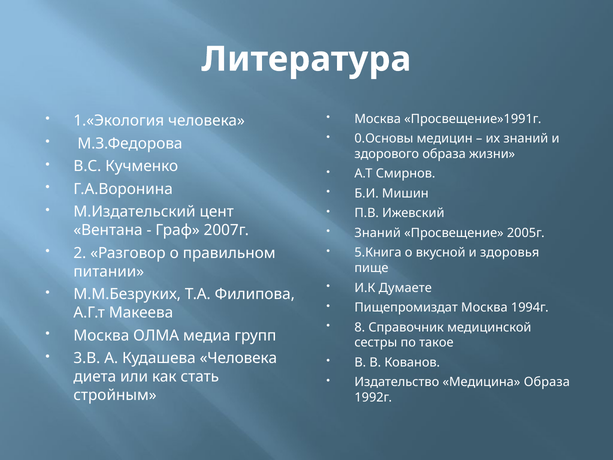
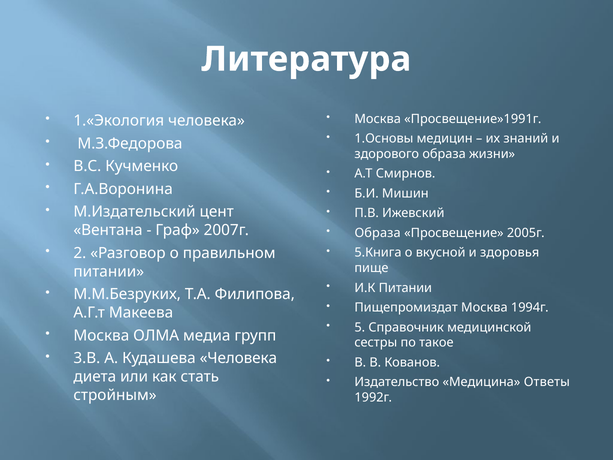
0.Основы: 0.Основы -> 1.Основы (384, 139)
Знаний: Знаний -> Образа (378, 233)
И.К Думаете: Думаете -> Питании (405, 288)
8: 8 -> 5 (360, 327)
Медицина Образа: Образа -> Ответы (547, 382)
